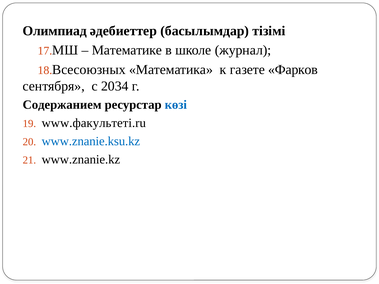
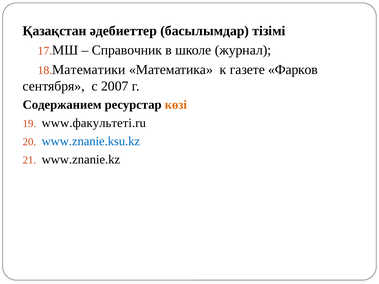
Олимпиад: Олимпиад -> Қазақстан (55, 31)
Математике: Математике -> Справочник (127, 50)
Всесоюзных: Всесоюзных -> Математики (89, 70)
2034: 2034 -> 2007 (115, 86)
көзі colour: blue -> orange (176, 105)
